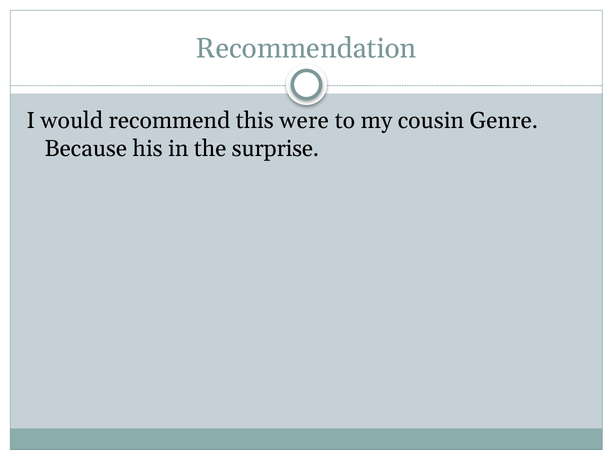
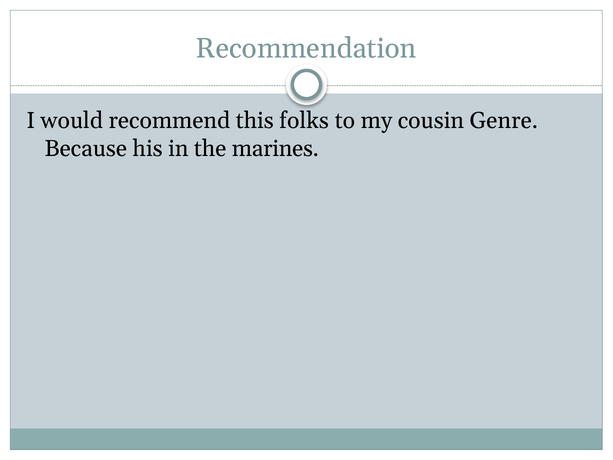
were: were -> folks (304, 121)
surprise: surprise -> marines (275, 148)
